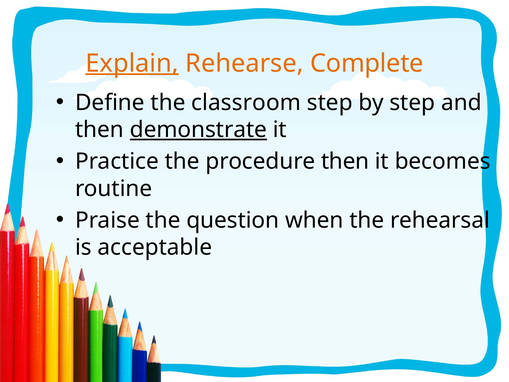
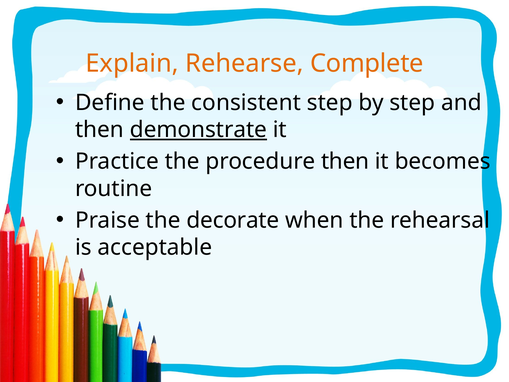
Explain underline: present -> none (132, 63)
classroom: classroom -> consistent (246, 103)
question: question -> decorate (233, 220)
